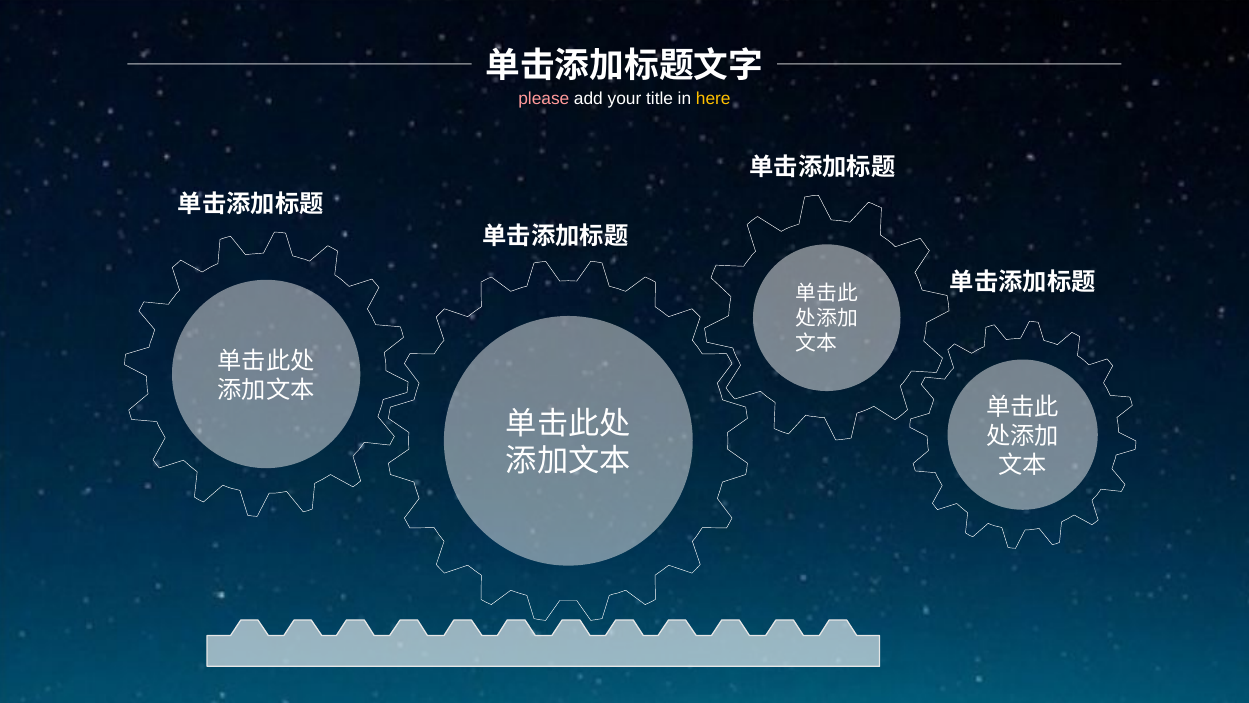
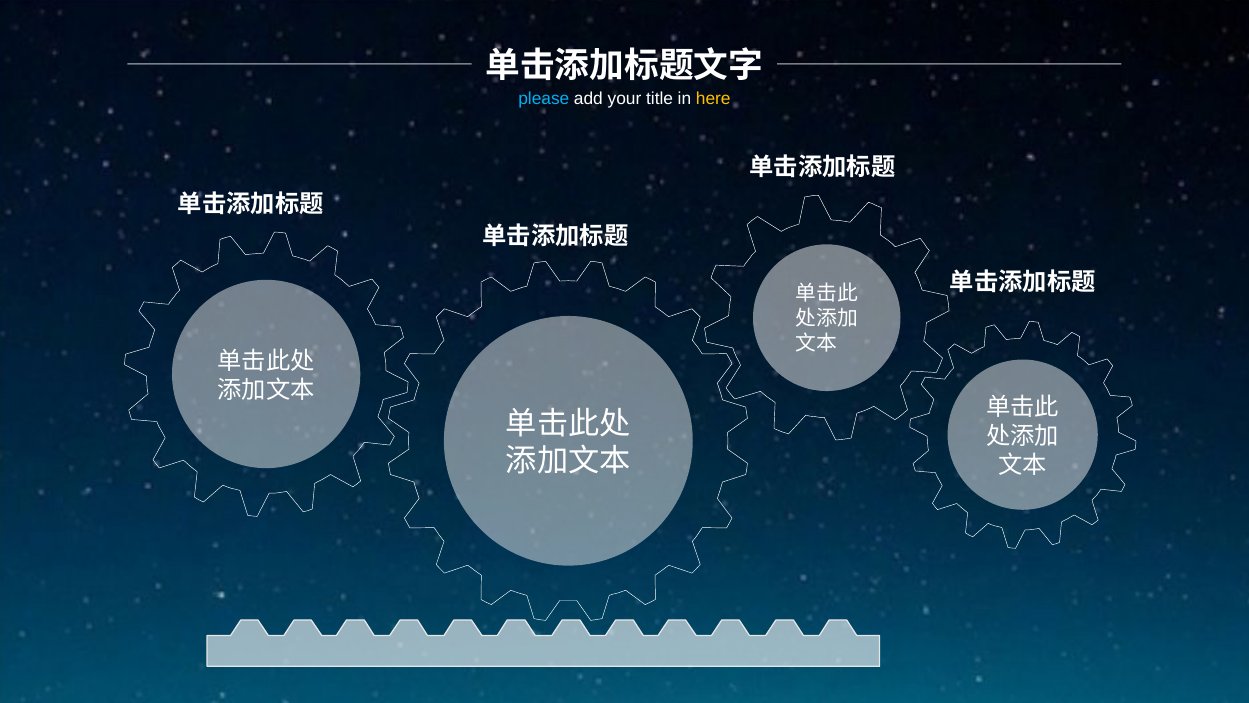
please colour: pink -> light blue (544, 99)
